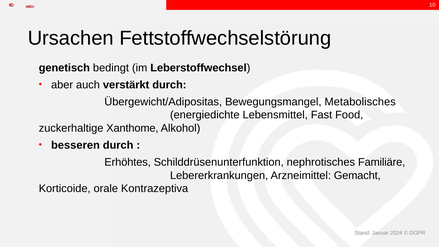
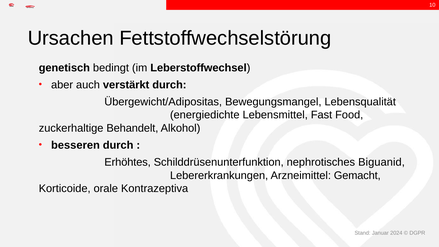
Metabolisches: Metabolisches -> Lebensqualität (360, 102)
Xanthome: Xanthome -> Behandelt (132, 128)
Familiäre: Familiäre -> Biguanid (382, 162)
